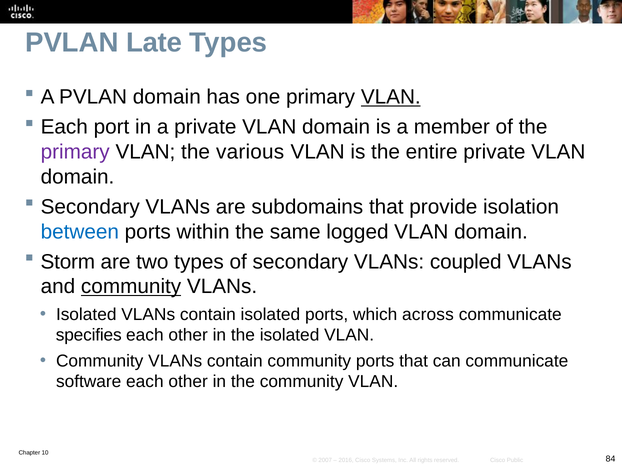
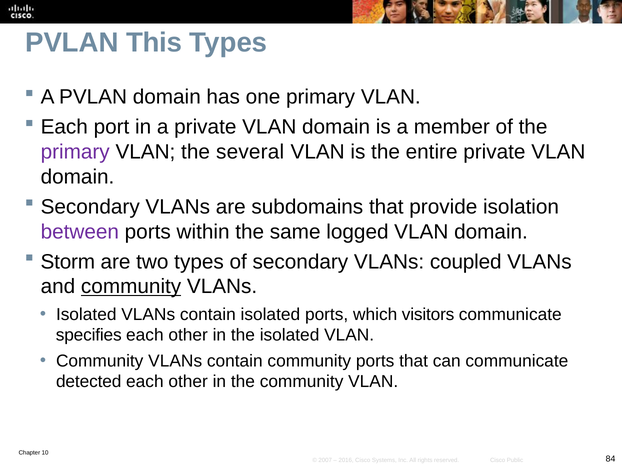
Late: Late -> This (154, 43)
VLAN underline: present -> none (391, 97)
various: various -> several (250, 152)
between colour: blue -> purple (80, 232)
across: across -> visitors (428, 315)
software: software -> detected (89, 382)
